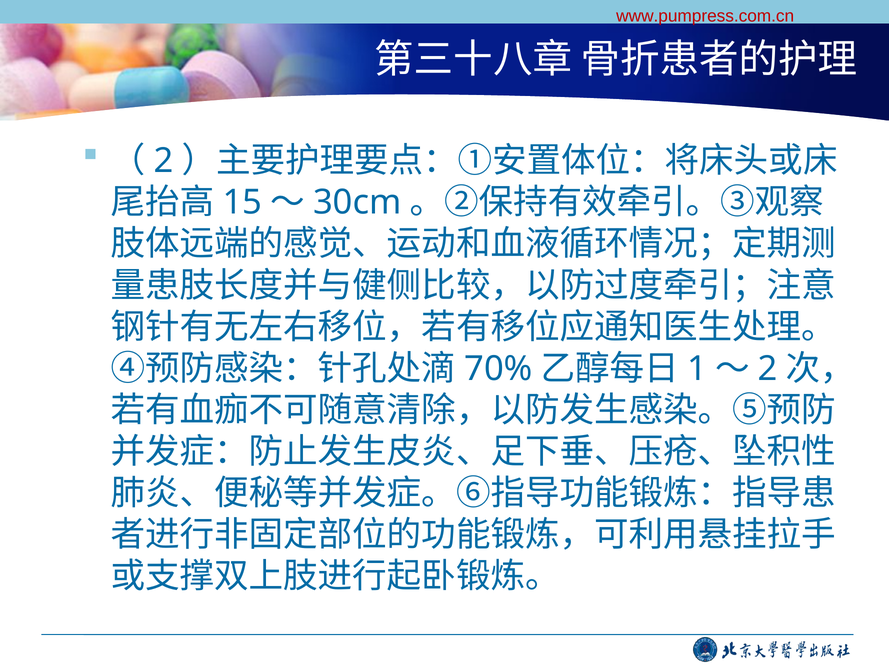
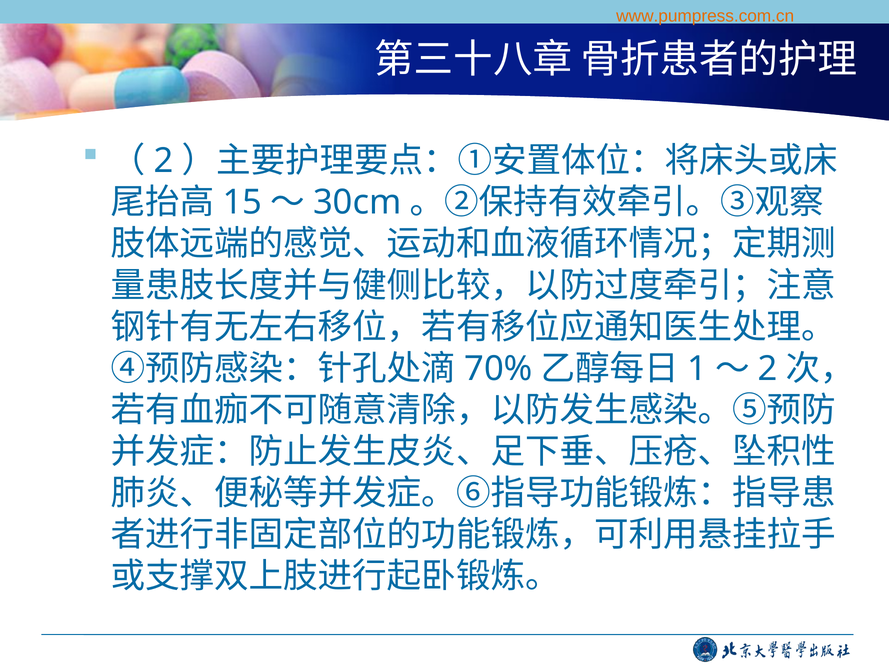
www.pumpress.com.cn colour: red -> orange (705, 16)
